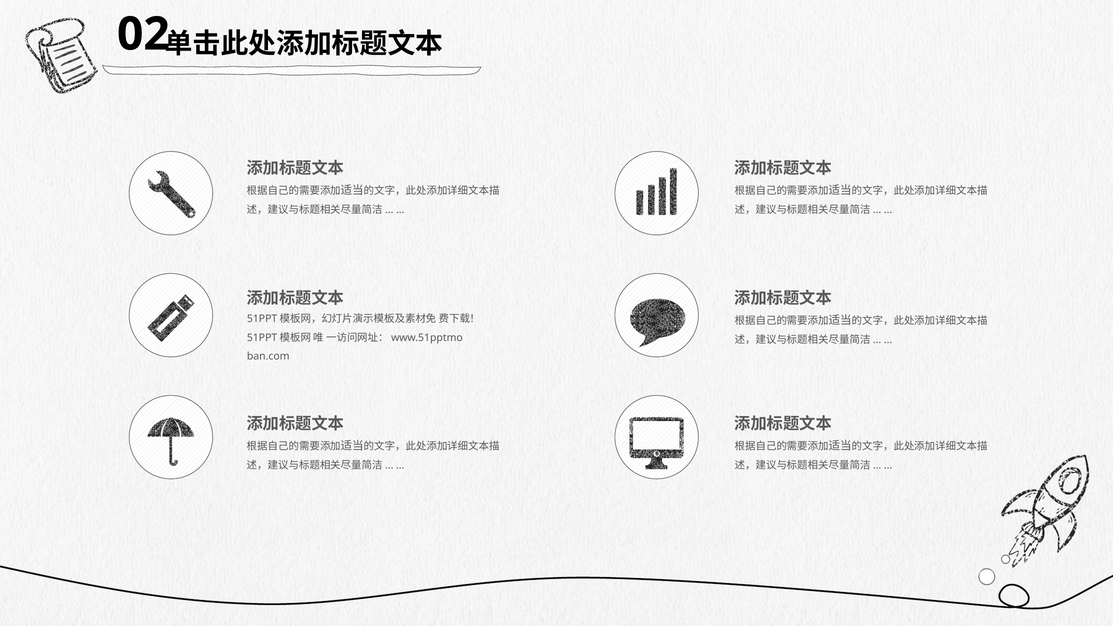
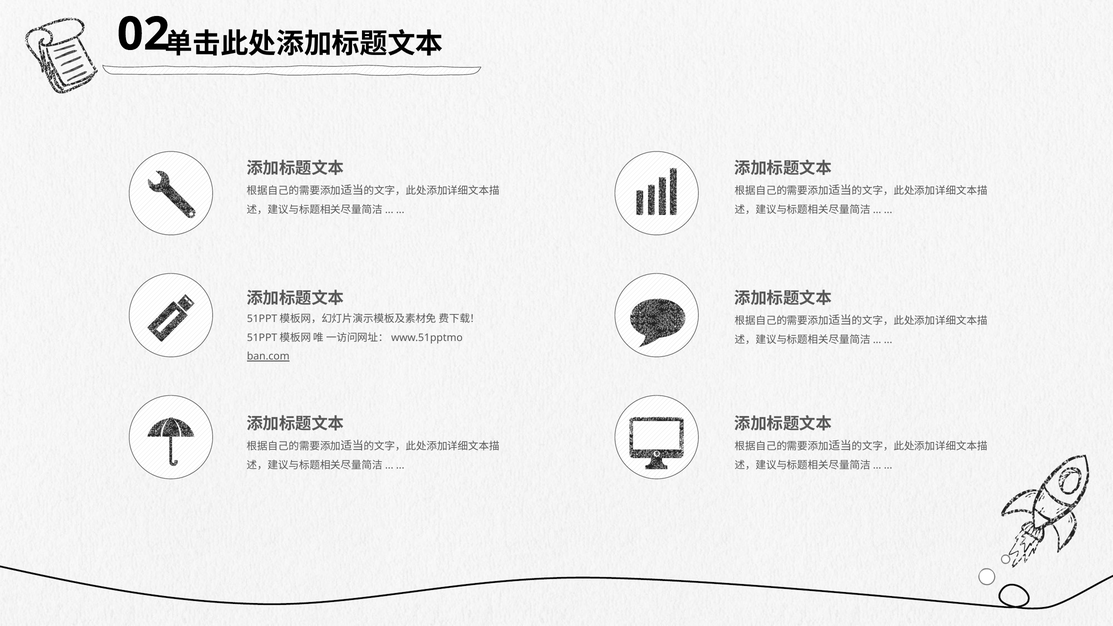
ban.com underline: none -> present (268, 357)
